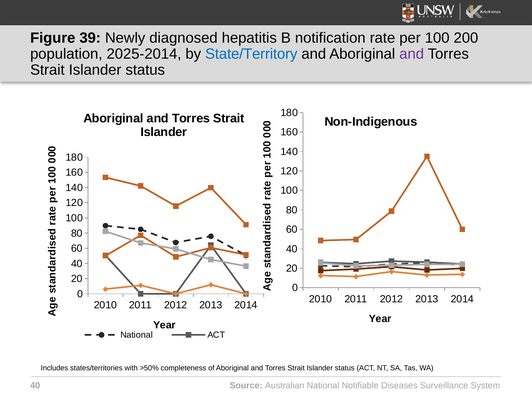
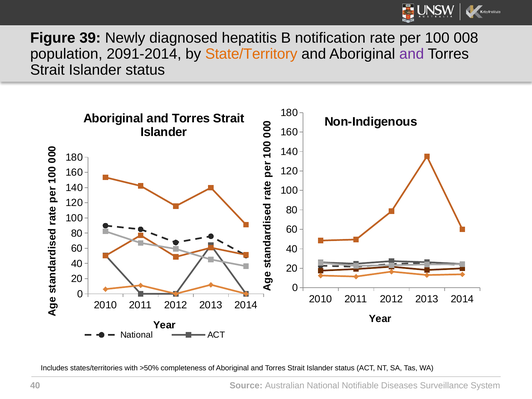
200: 200 -> 008 (466, 38)
2025-2014: 2025-2014 -> 2091-2014 (144, 54)
State/Territory colour: blue -> orange (251, 54)
